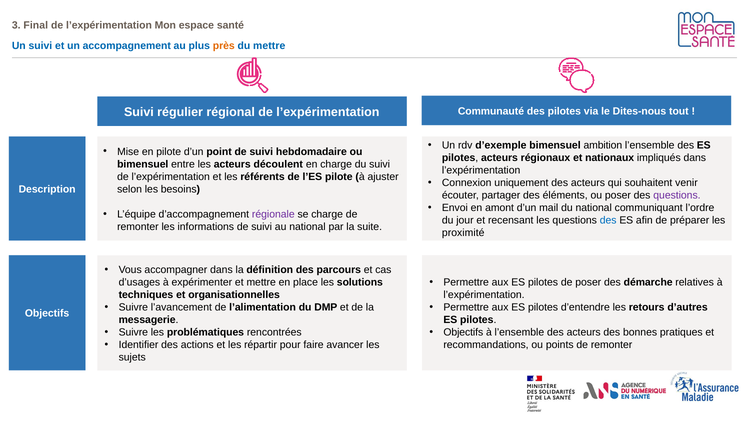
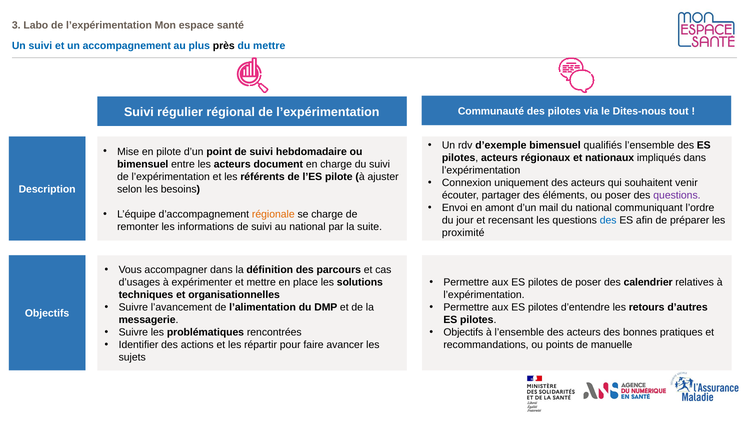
Final: Final -> Labo (36, 25)
près colour: orange -> black (224, 46)
ambition: ambition -> qualifiés (603, 145)
découlent: découlent -> document (278, 164)
régionale colour: purple -> orange (273, 214)
démarche: démarche -> calendrier (648, 282)
points de remonter: remonter -> manuelle (612, 344)
